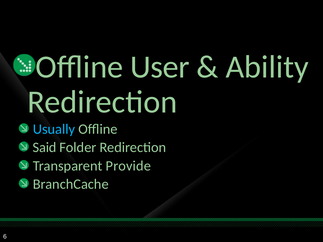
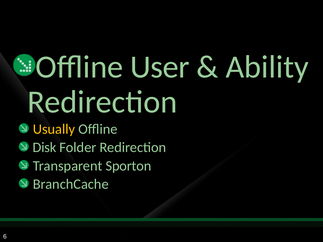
Usually colour: light blue -> yellow (54, 129)
Said: Said -> Disk (45, 148)
Provide: Provide -> Sporton (128, 166)
